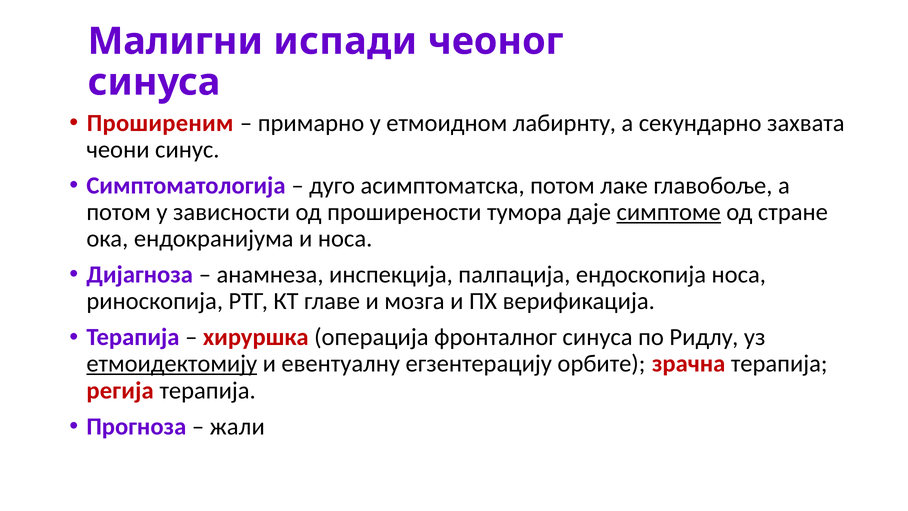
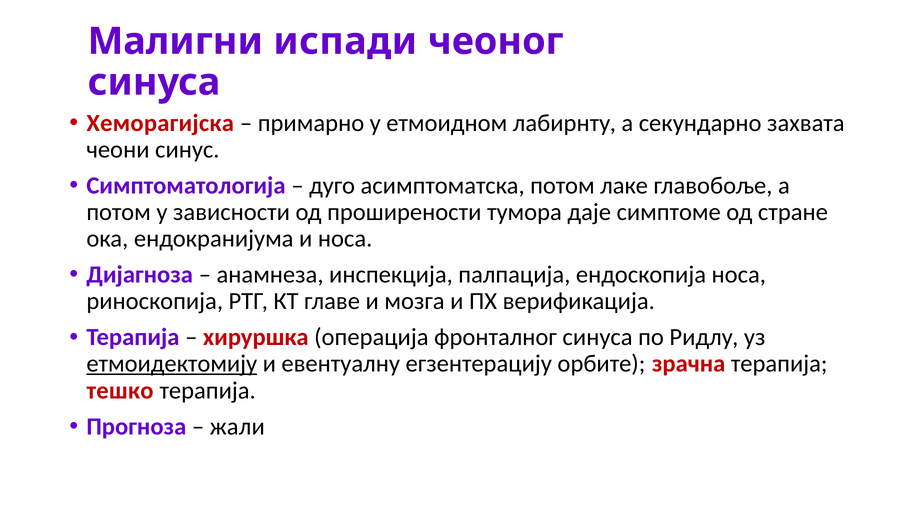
Проширеним: Проширеним -> Хеморагијска (160, 123)
симптоме underline: present -> none (669, 212)
регија: регија -> тешко (120, 390)
